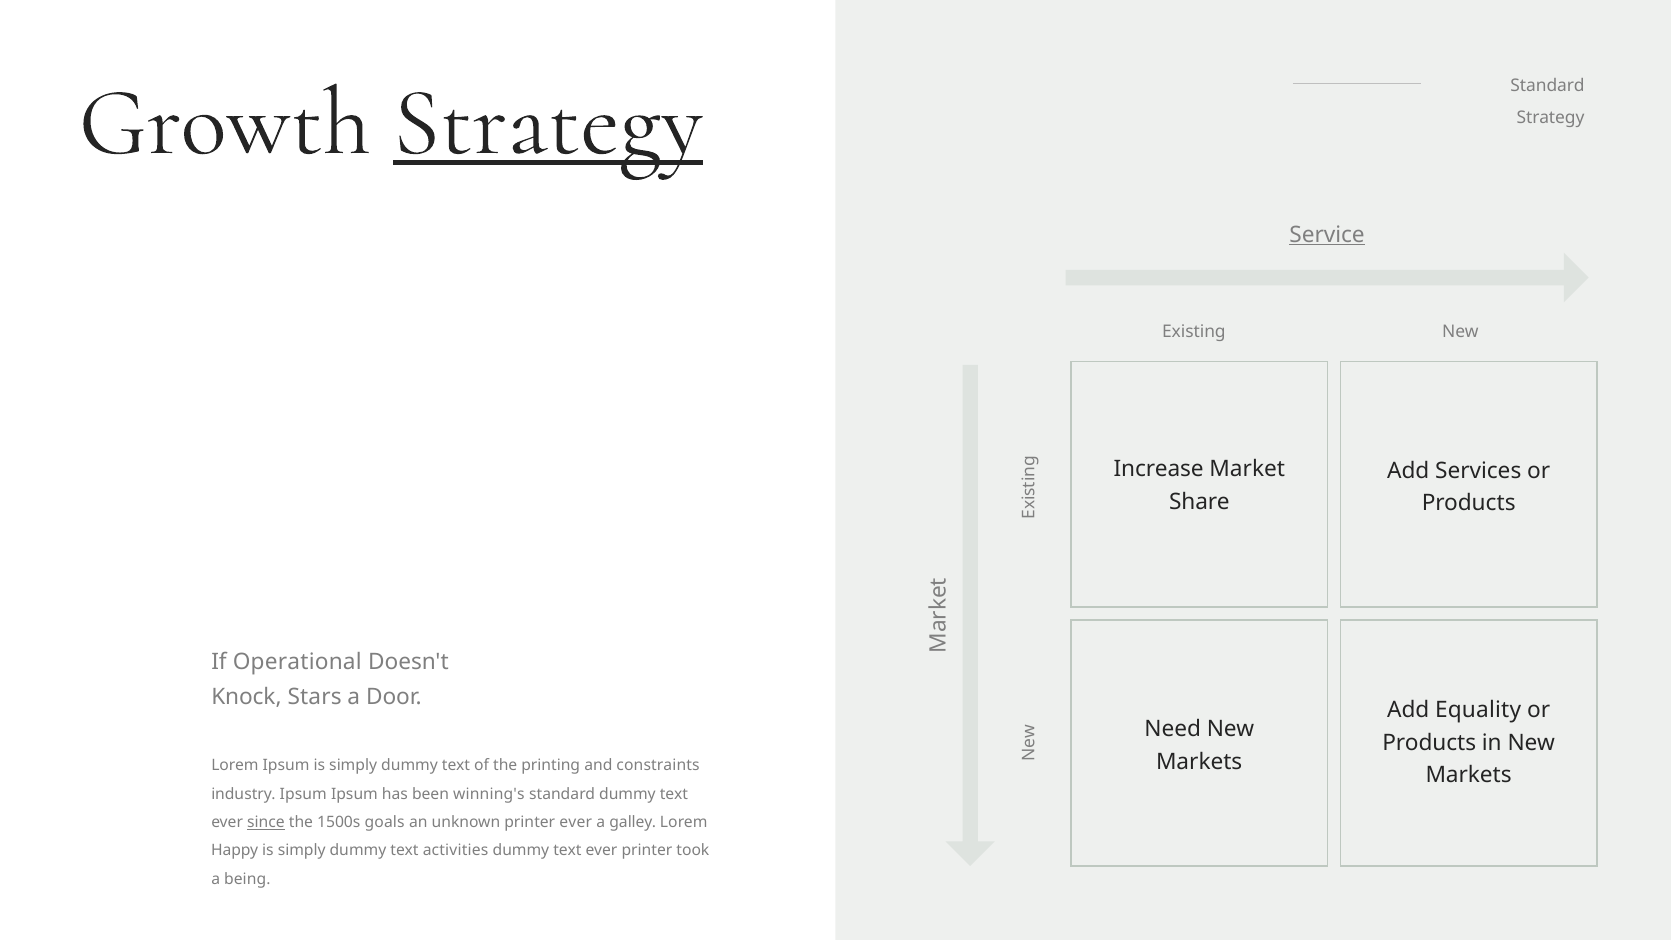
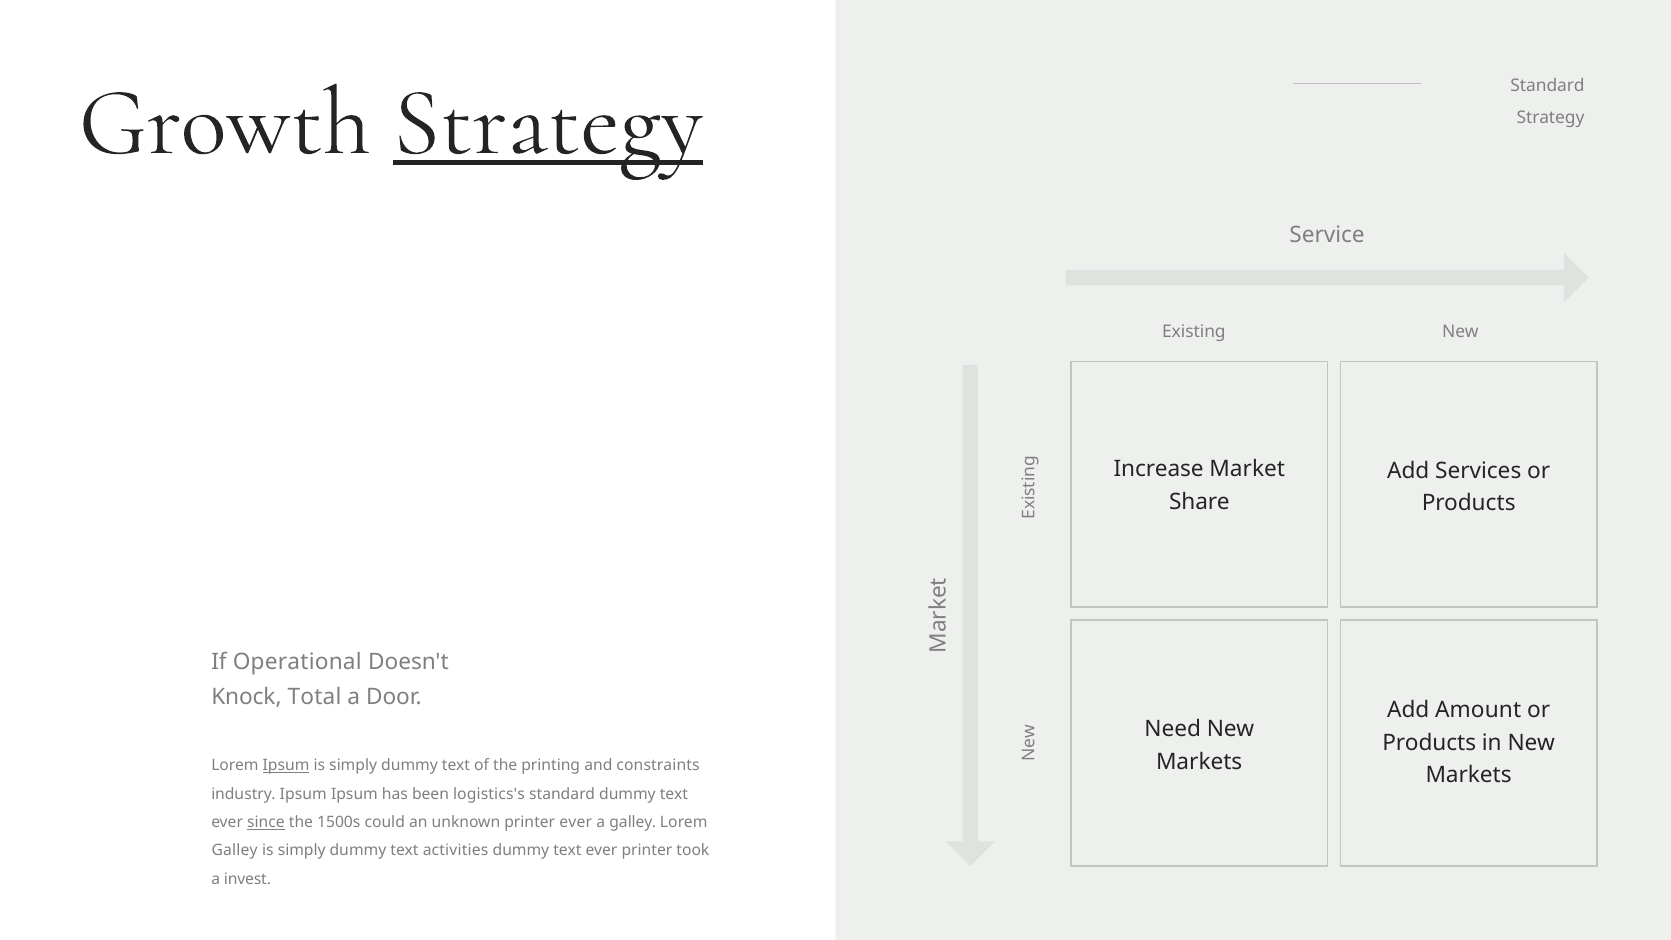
Service underline: present -> none (1327, 235)
Stars: Stars -> Total (315, 697)
Equality: Equality -> Amount (1478, 710)
Ipsum underline: none -> present (286, 766)
winning's: winning's -> logistics's (489, 794)
goals: goals -> could (385, 822)
Happy: Happy -> Galley (235, 851)
being: being -> invest (247, 879)
